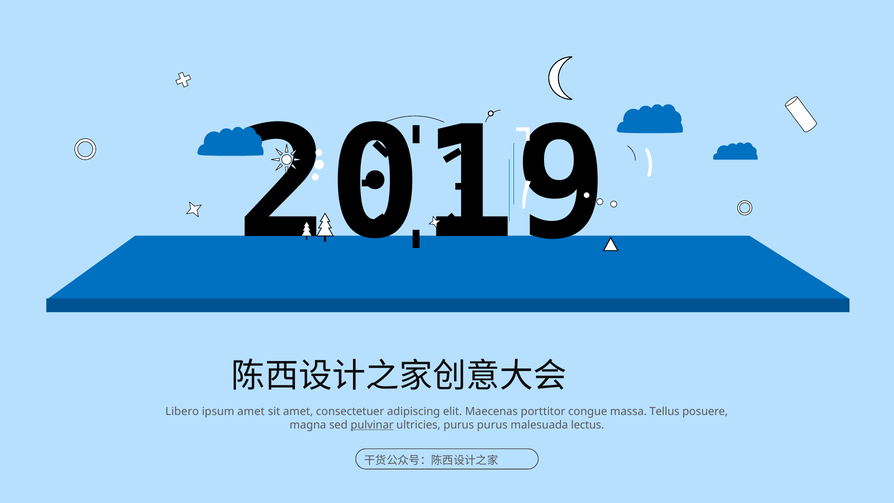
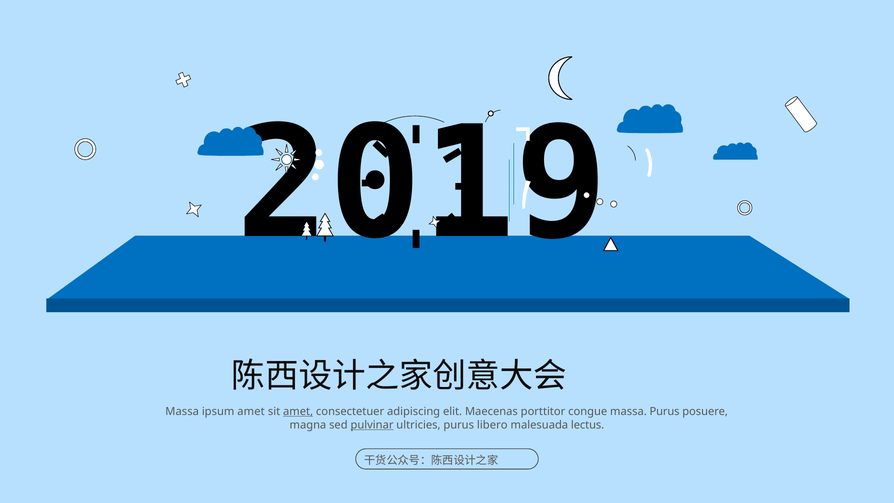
Libero: Libero -> Massa (182, 411)
amet underline: none -> present (298, 411)
massa Tellus: Tellus -> Purus (665, 411)
purus purus: purus -> libero (492, 425)
